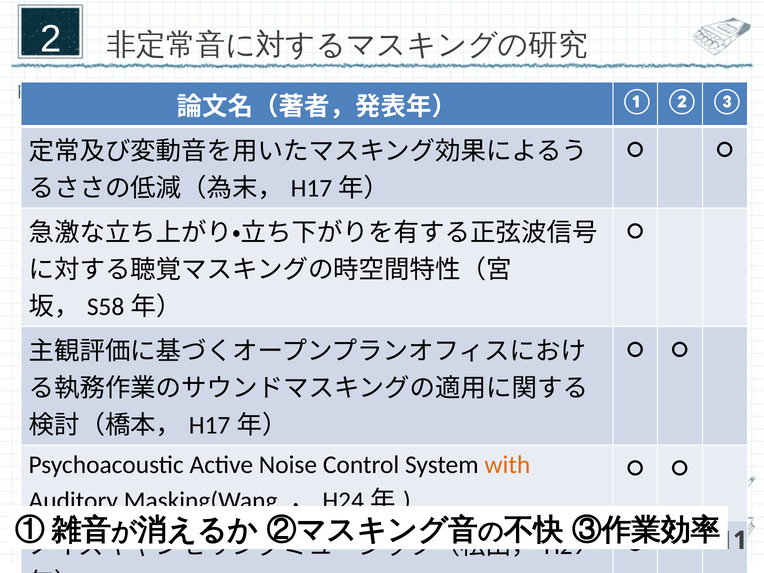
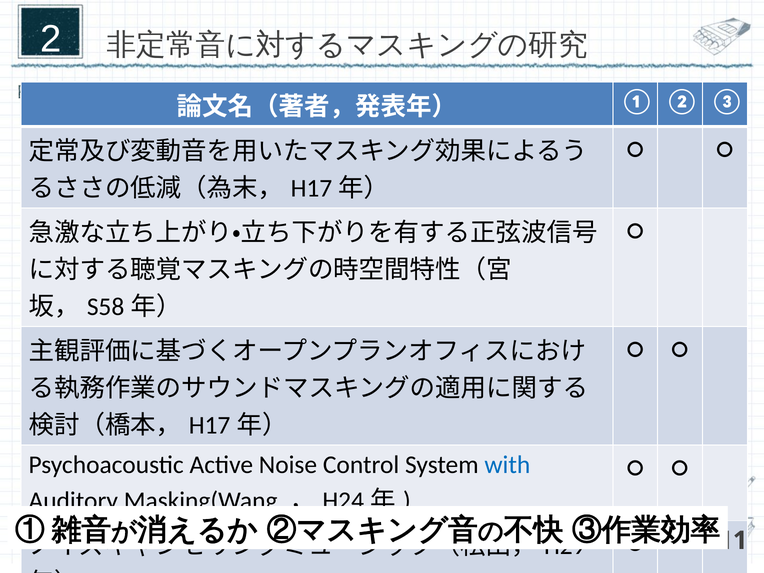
with colour: orange -> blue (507, 465)
